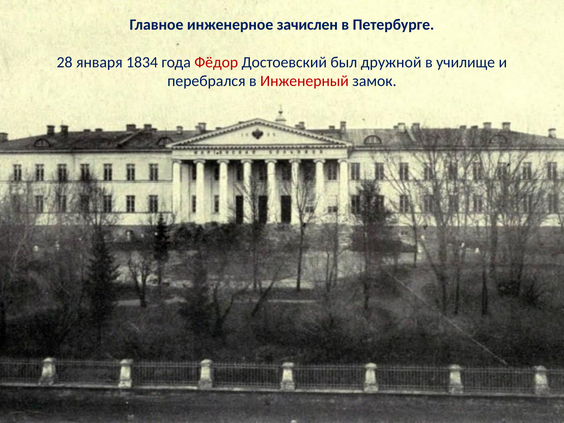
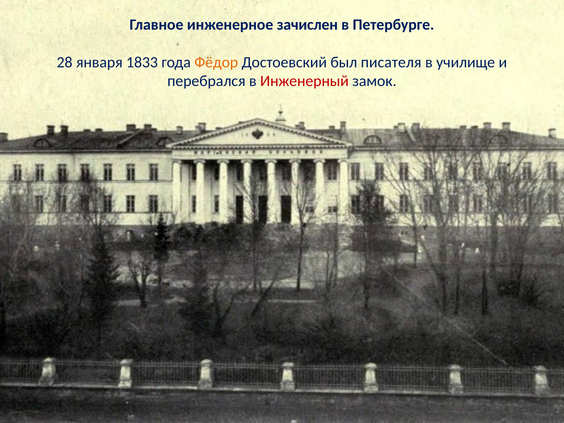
1834: 1834 -> 1833 (142, 62)
Фёдор colour: red -> orange (216, 62)
дружной: дружной -> писателя (391, 62)
